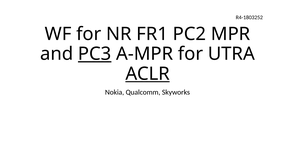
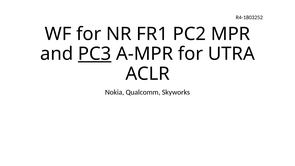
ACLR underline: present -> none (148, 74)
